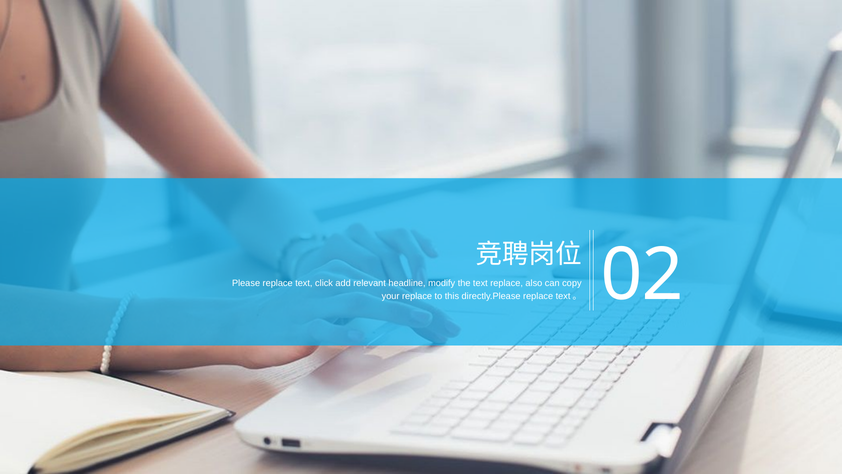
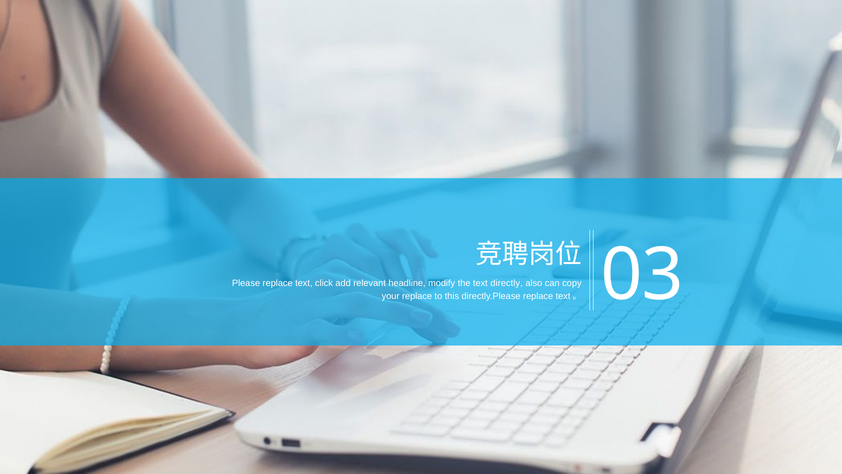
text replace: replace -> directly (507, 283)
02: 02 -> 03 (642, 275)
